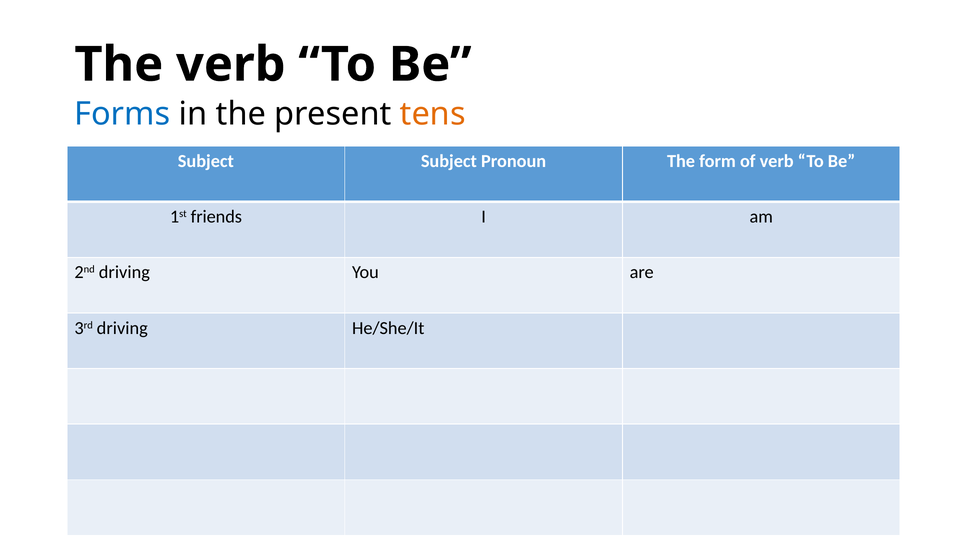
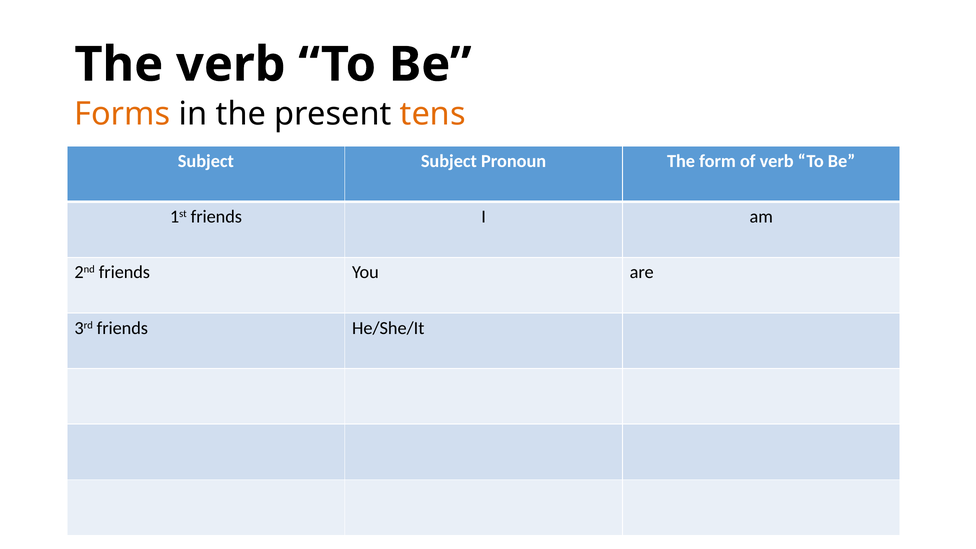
Forms colour: blue -> orange (122, 114)
2nd driving: driving -> friends (124, 272)
3rd driving: driving -> friends (122, 328)
